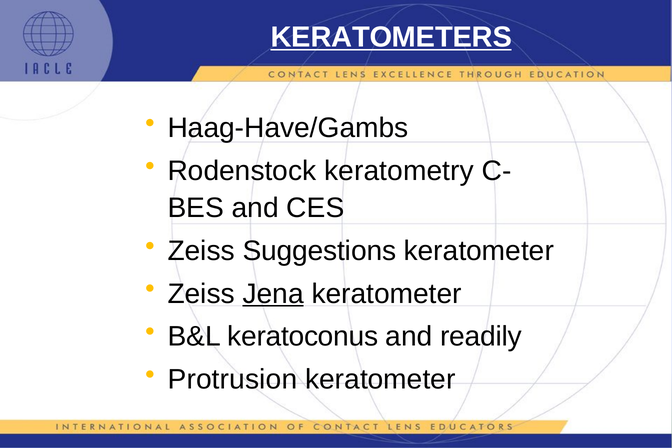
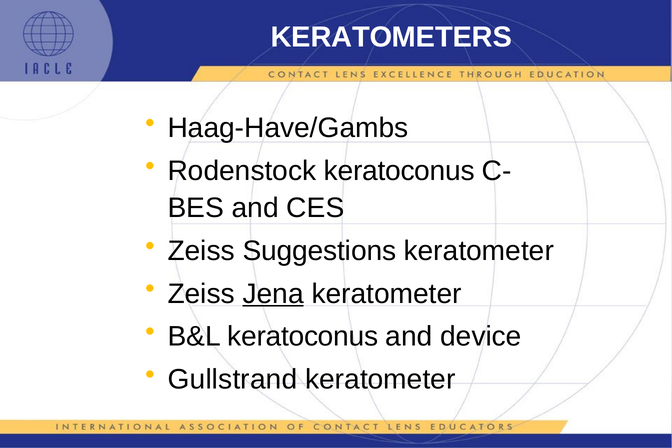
KERATOMETERS underline: present -> none (391, 37)
Rodenstock keratometry: keratometry -> keratoconus (399, 171)
readily: readily -> device (481, 337)
Protrusion: Protrusion -> Gullstrand (232, 379)
